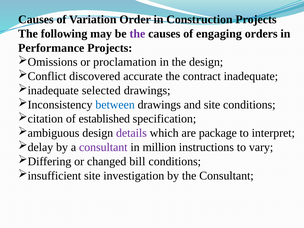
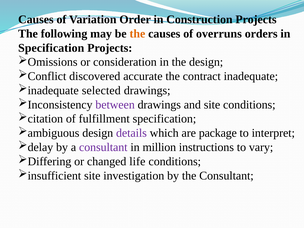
the colour: purple -> orange (137, 34)
engaging: engaging -> overruns (219, 34)
Performance: Performance -> Specification (51, 48)
proclamation: proclamation -> consideration (125, 62)
between colour: blue -> purple (115, 105)
established: established -> fulfillment (104, 119)
bill: bill -> life (137, 161)
